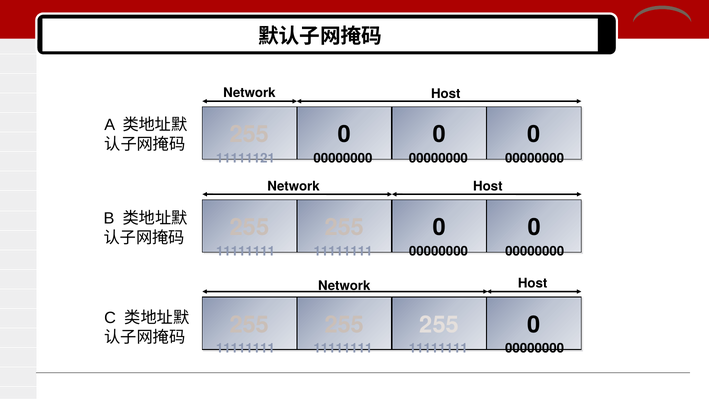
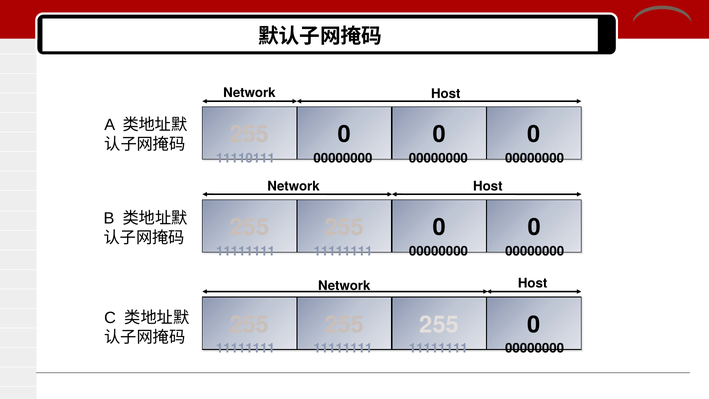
11111121: 11111121 -> 11110111 (245, 158)
